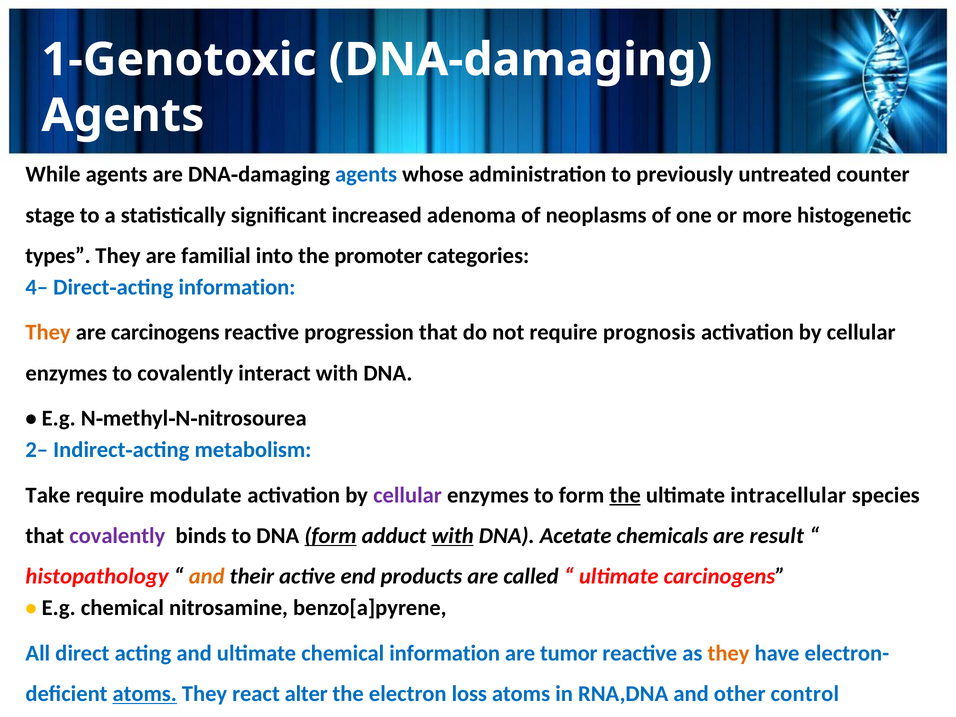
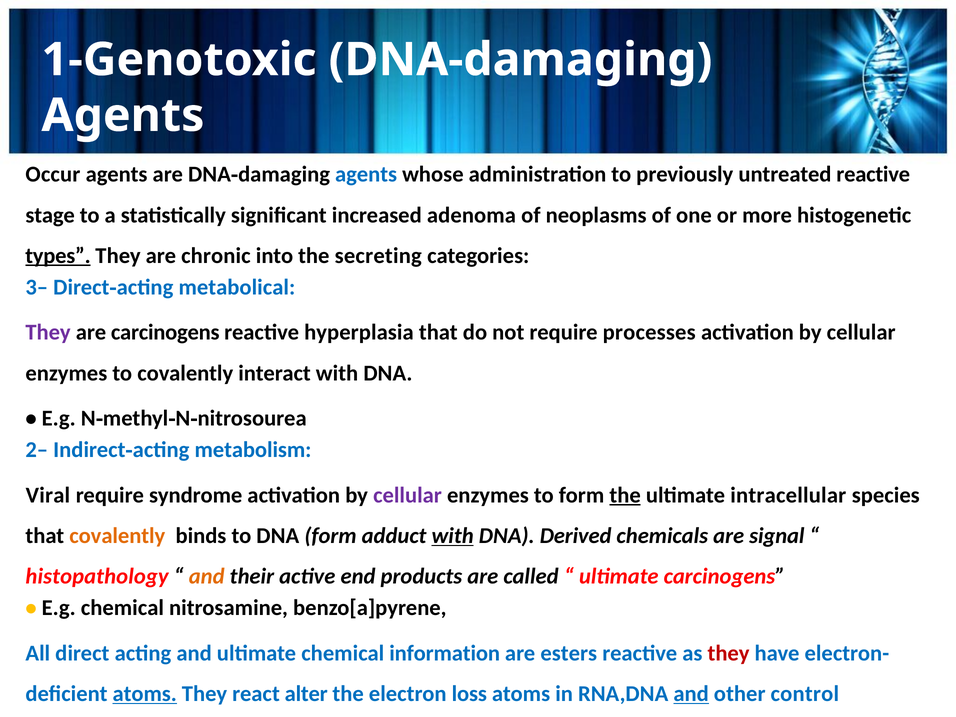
While: While -> Occur (53, 174)
untreated counter: counter -> reactive (873, 174)
types underline: none -> present (58, 256)
familial: familial -> chronic (216, 256)
promoter: promoter -> secreting (378, 256)
4–: 4– -> 3– (37, 287)
acting information: information -> metabolical (237, 287)
They colour: orange -> purple (48, 332)
progression: progression -> hyperplasia (359, 332)
prognosis: prognosis -> processes (649, 332)
Take: Take -> Viral (48, 495)
modulate: modulate -> syndrome (196, 495)
covalently colour: purple -> orange (117, 536)
form underline: present -> none (331, 536)
Acetate: Acetate -> Derived (576, 536)
result: result -> signal (777, 536)
tumor: tumor -> esters (569, 653)
they colour: orange -> red (729, 653)
and underline: none -> present (691, 694)
